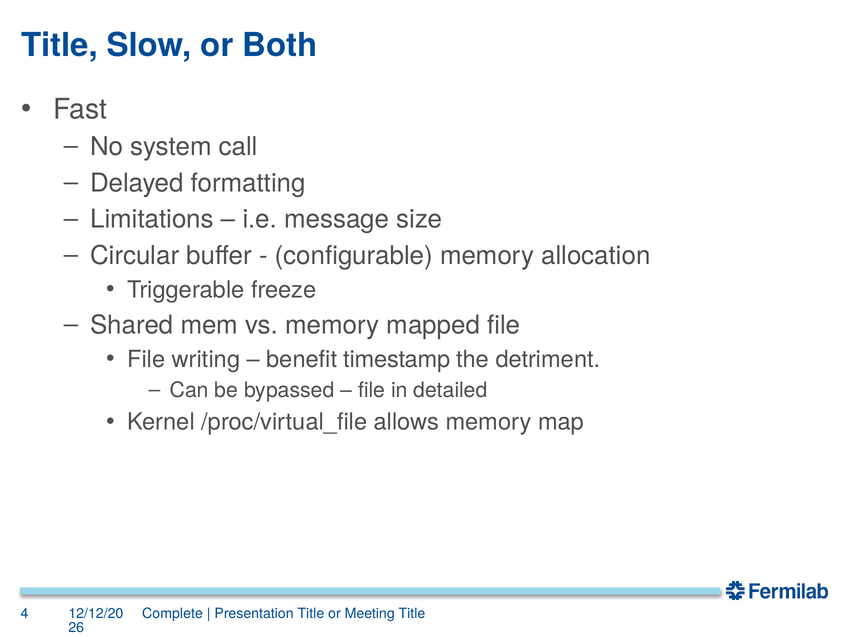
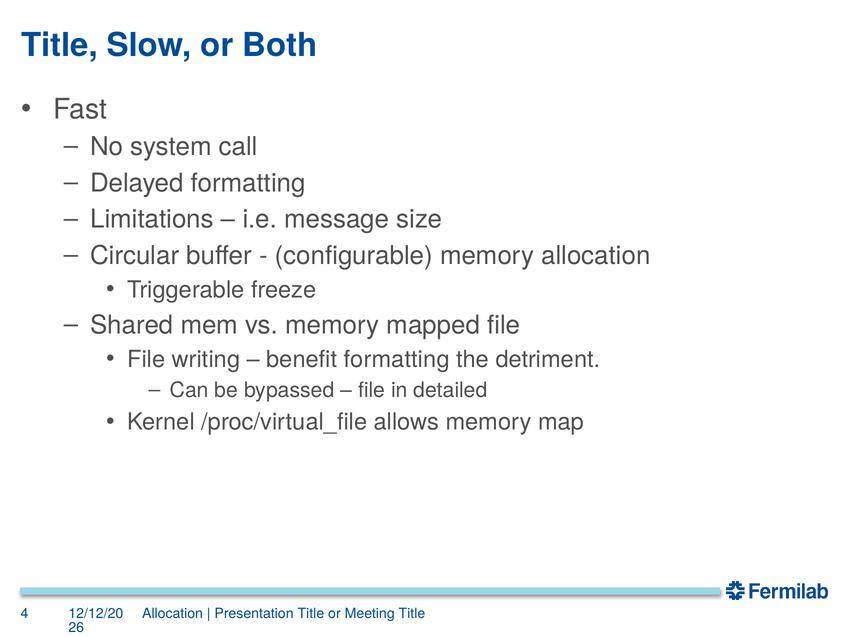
benefit timestamp: timestamp -> formatting (397, 359)
Complete: Complete -> Allocation (173, 613)
